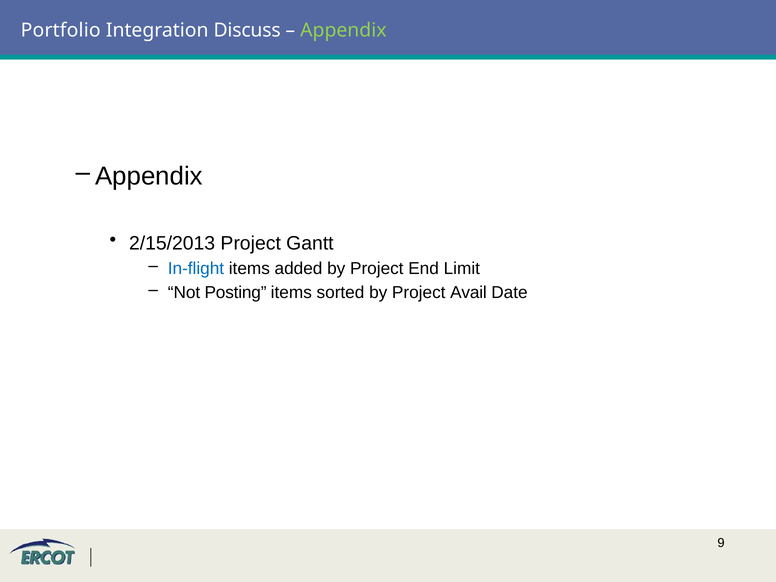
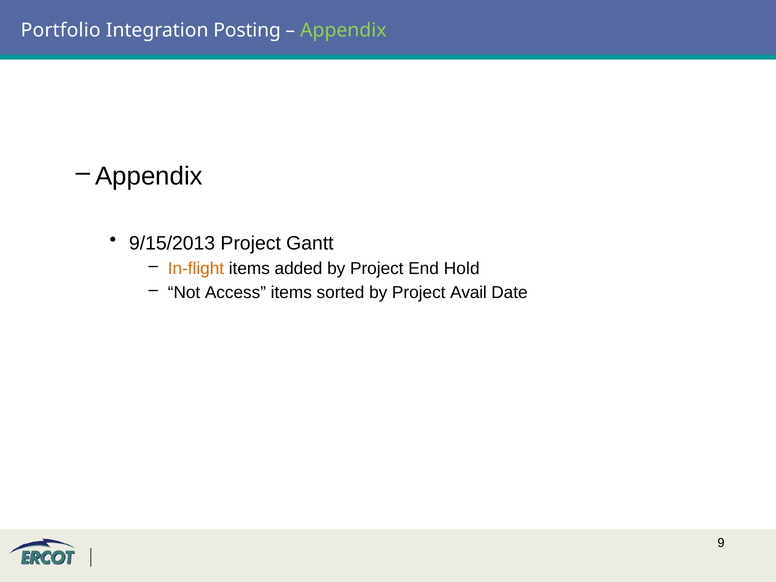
Discuss: Discuss -> Posting (247, 30)
2/15/2013: 2/15/2013 -> 9/15/2013 (172, 243)
In-flight colour: blue -> orange (196, 268)
Limit: Limit -> Hold (462, 268)
Posting: Posting -> Access (235, 293)
